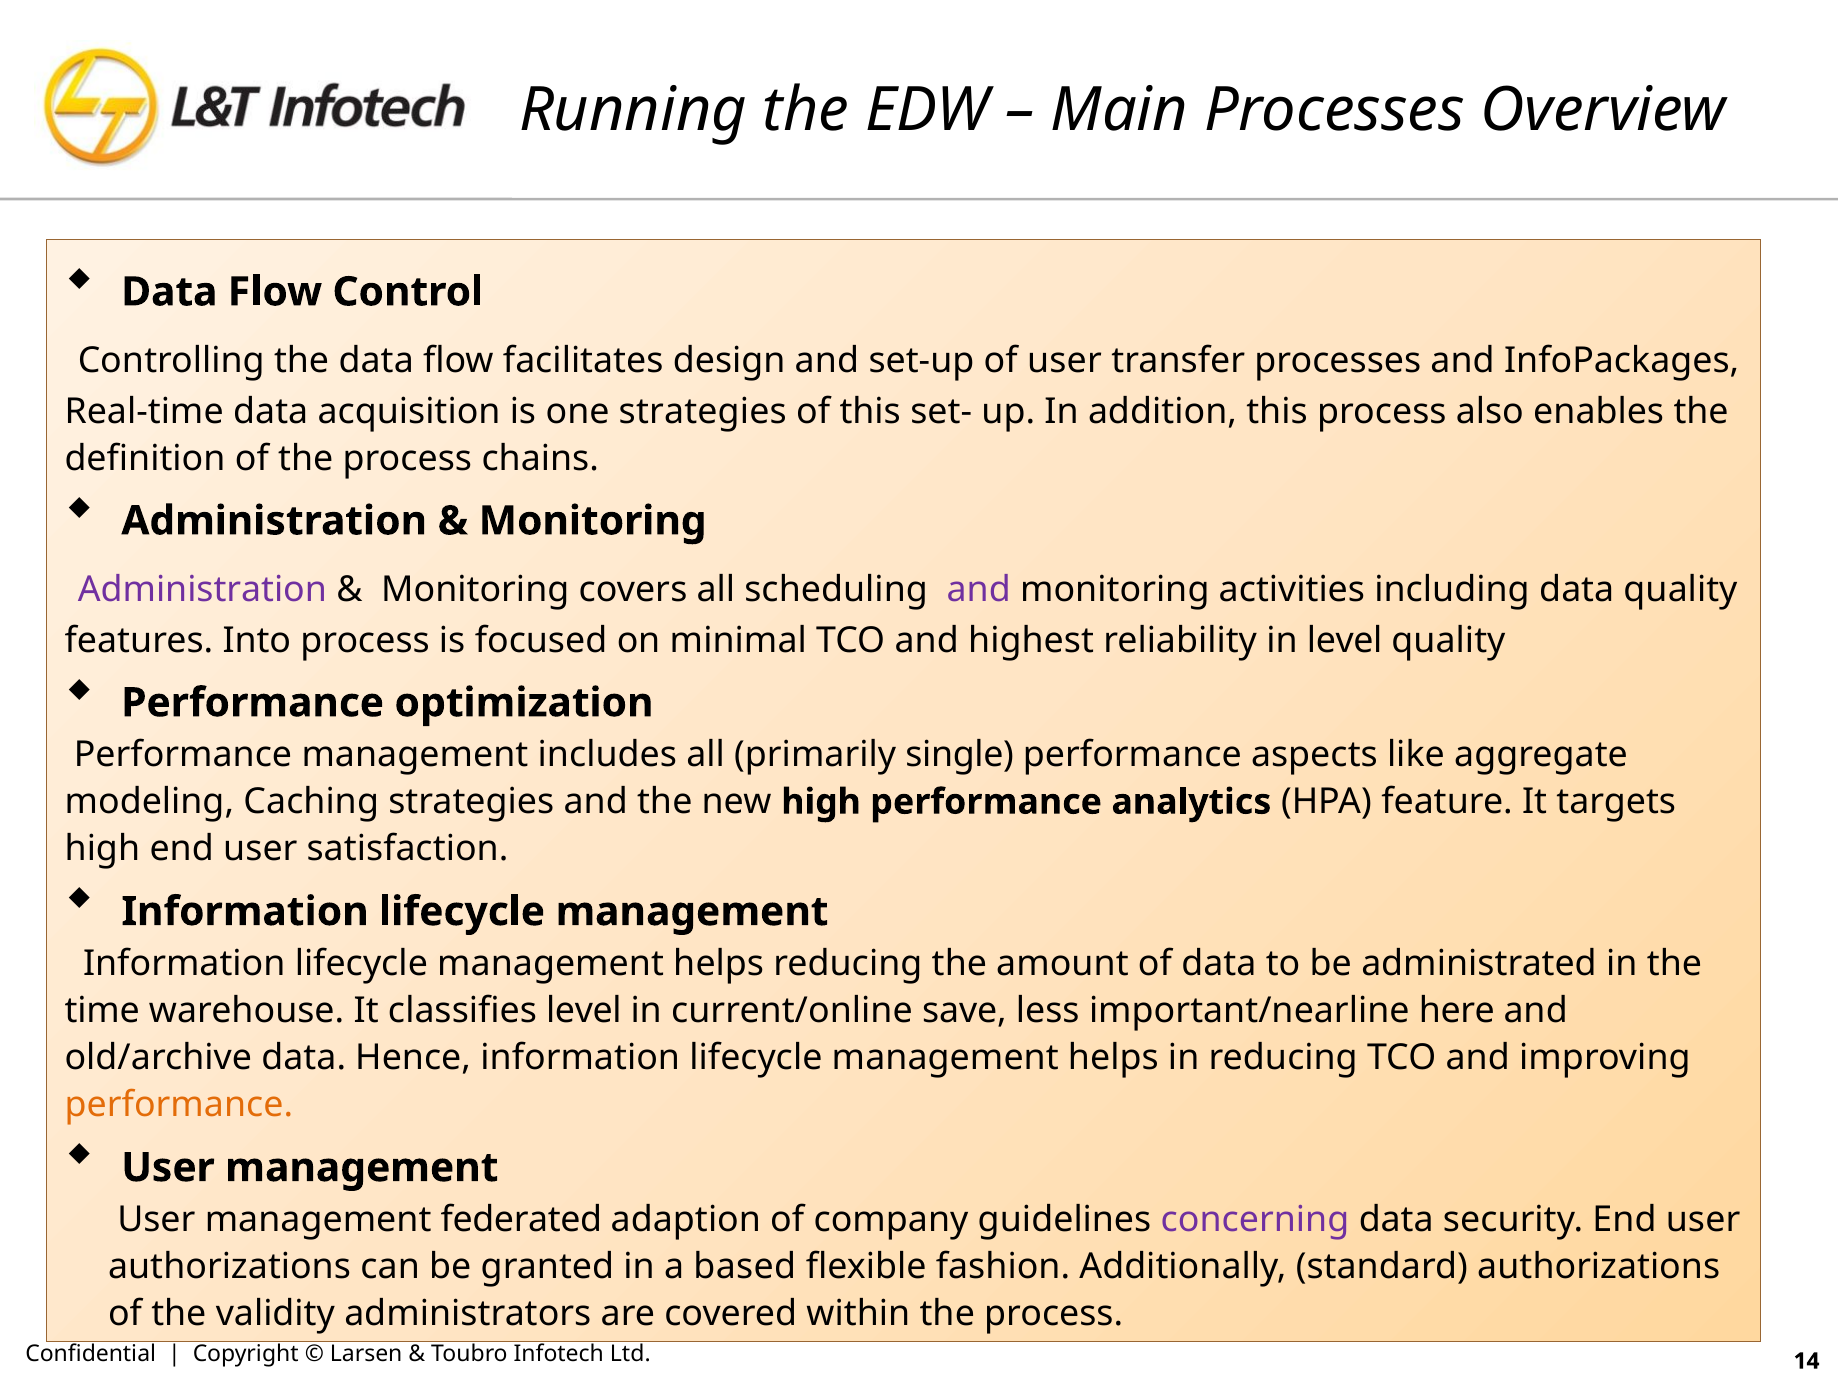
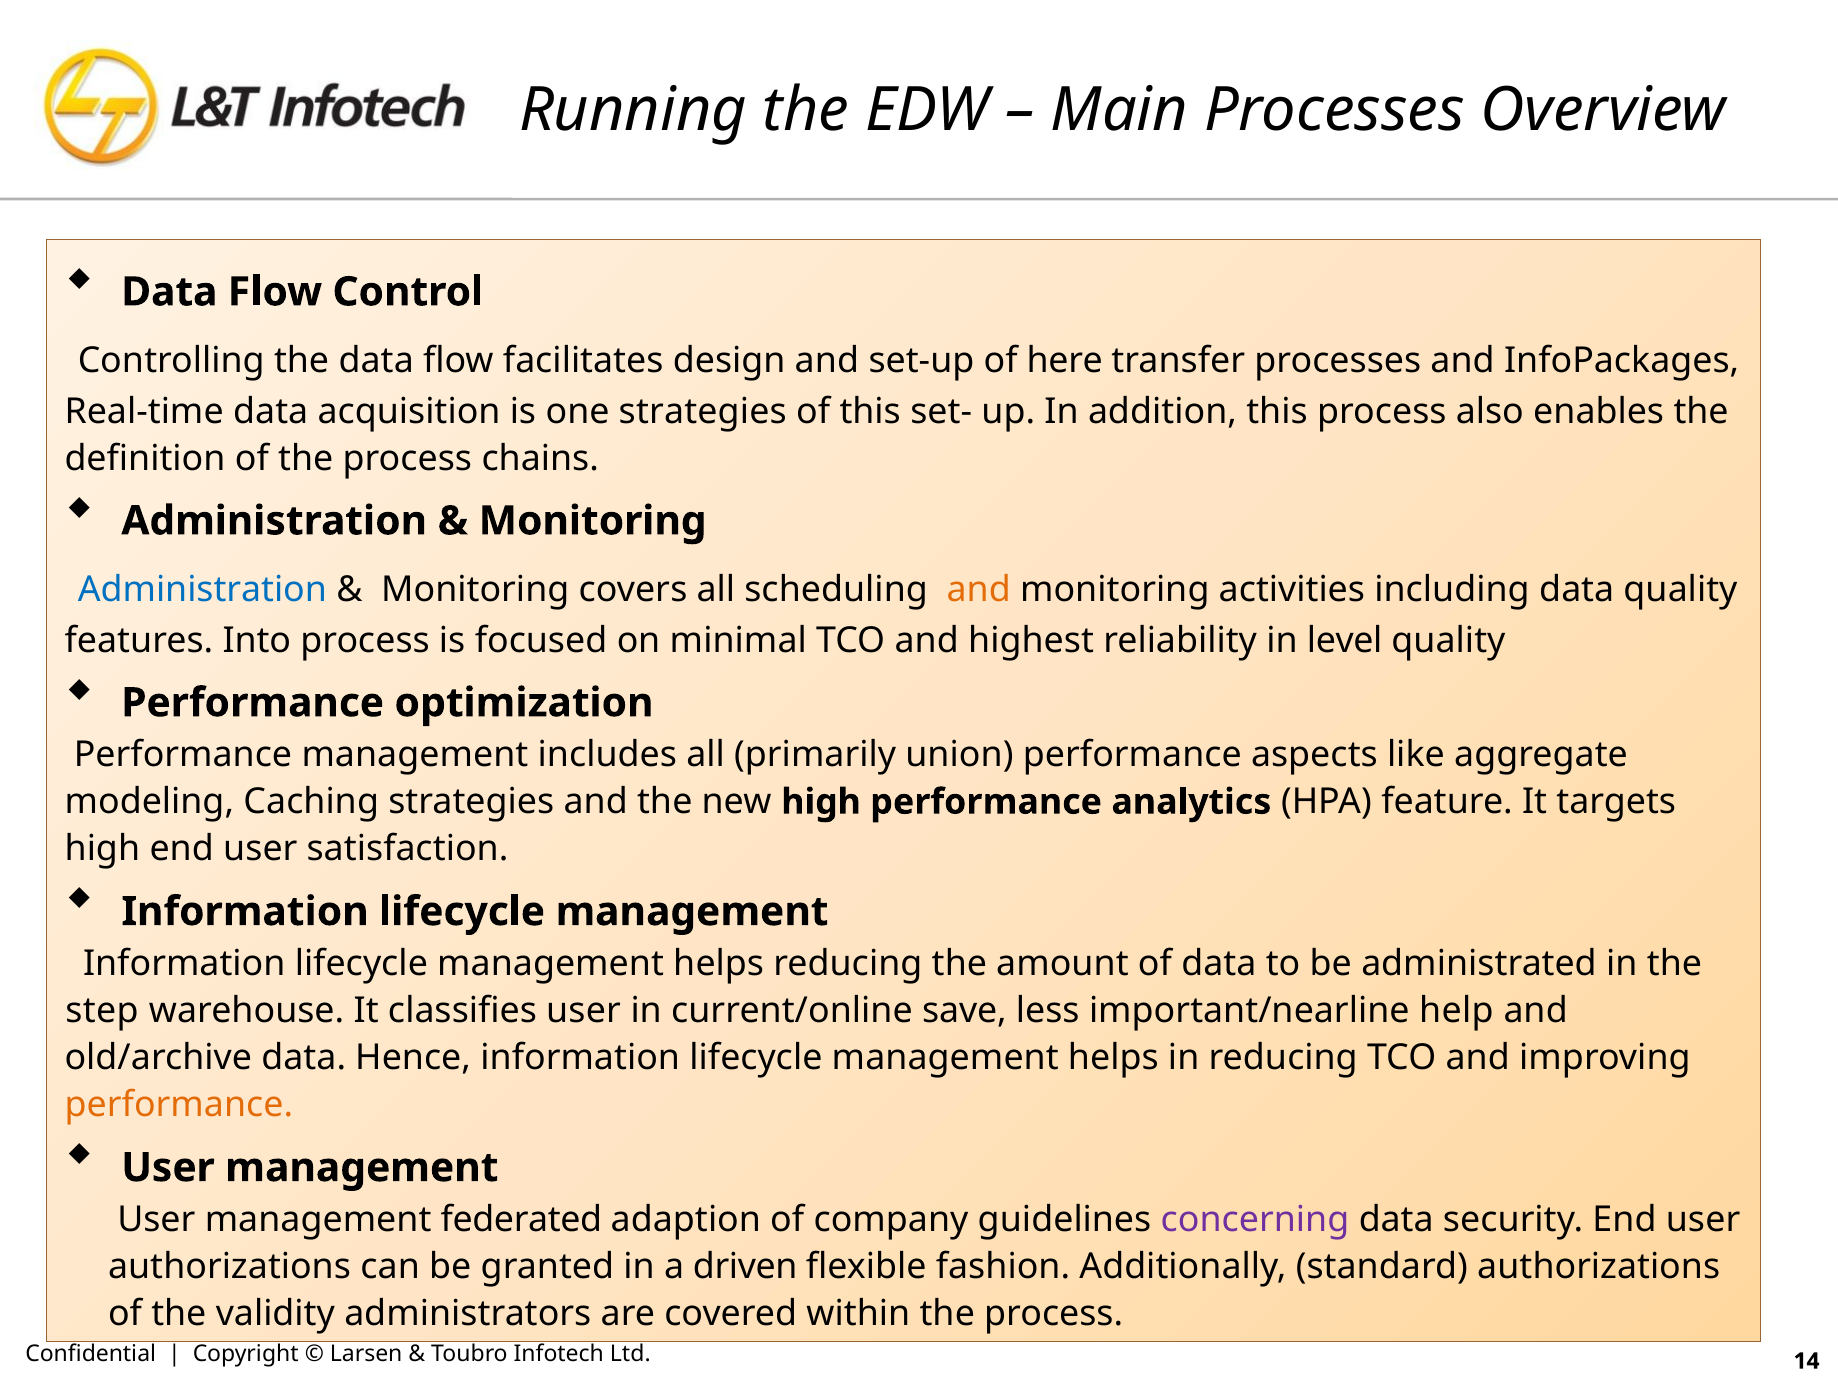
of user: user -> here (1065, 361)
Administration colour: purple -> blue (202, 590)
and colour: purple -> orange (979, 590)
single: single -> union (959, 755)
time: time -> step (102, 1011)
classifies level: level -> user (584, 1011)
here: here -> help (1456, 1011)
based: based -> driven (745, 1267)
